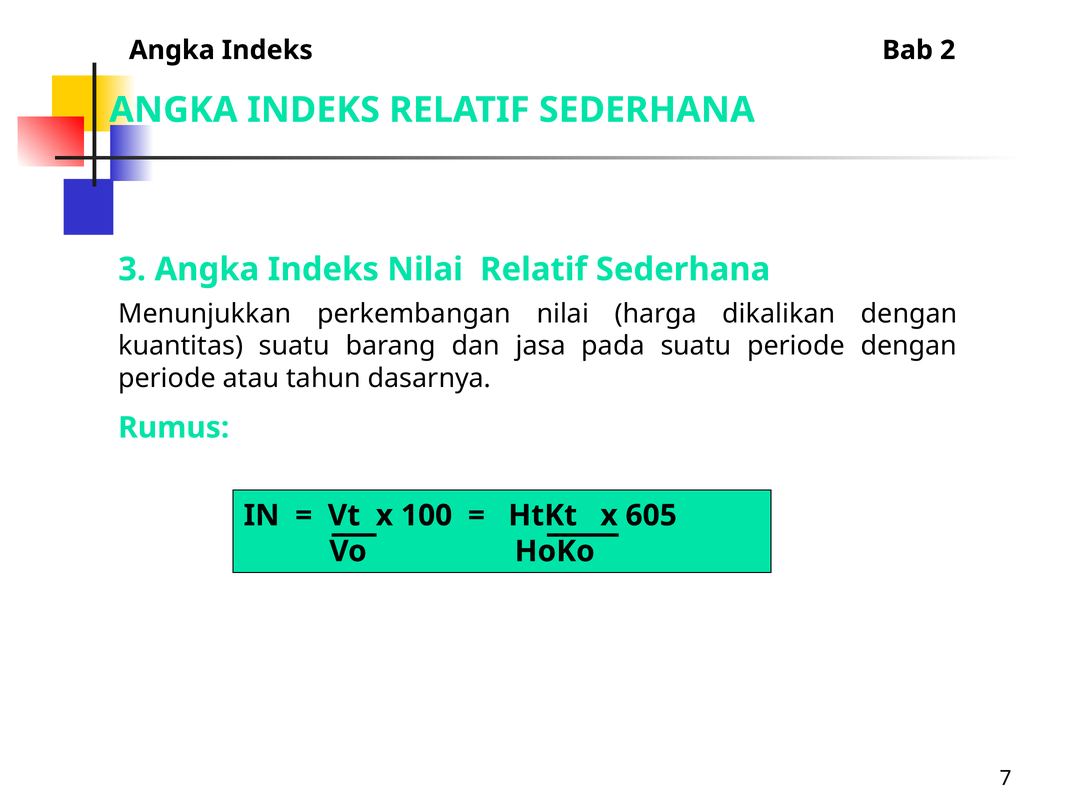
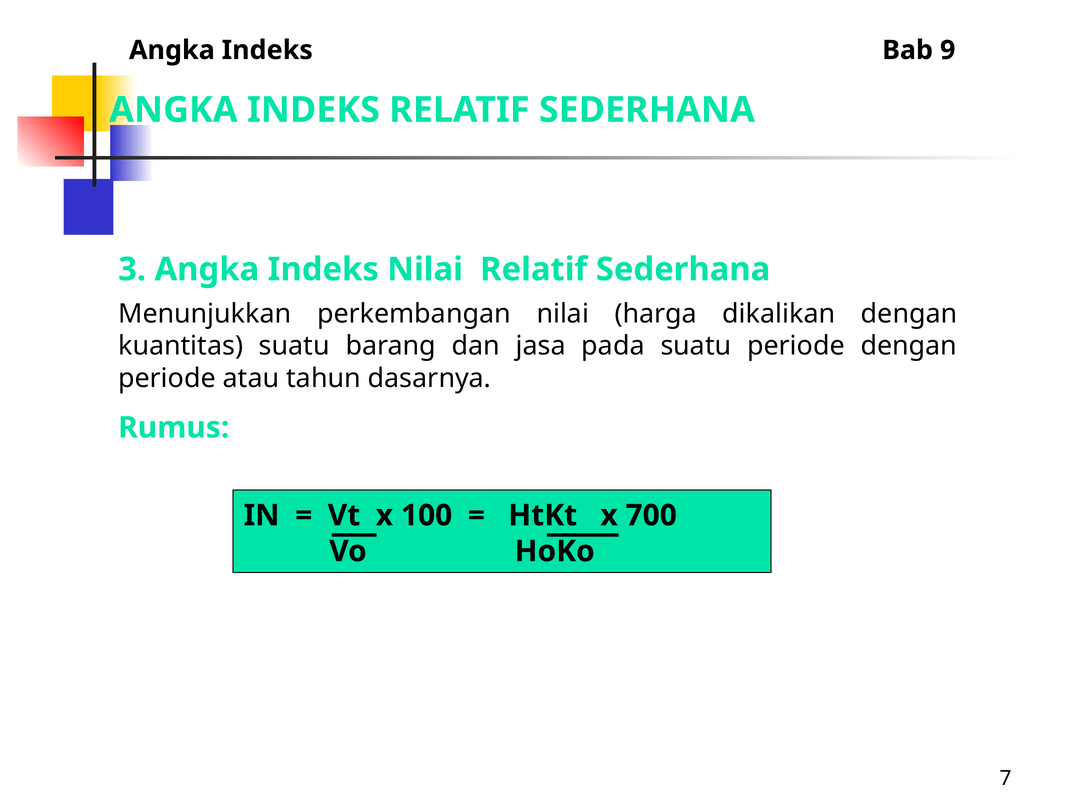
2: 2 -> 9 (948, 50)
605: 605 -> 700 (651, 515)
